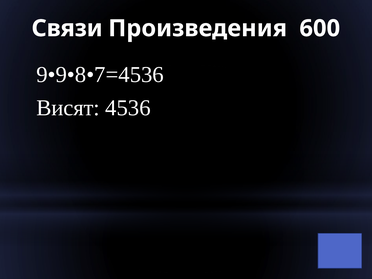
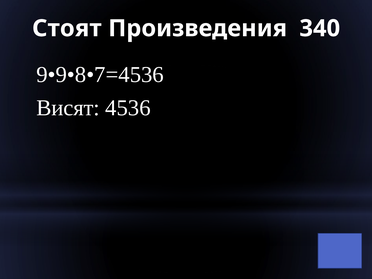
Связи: Связи -> Стоят (67, 28)
600: 600 -> 340 (320, 28)
